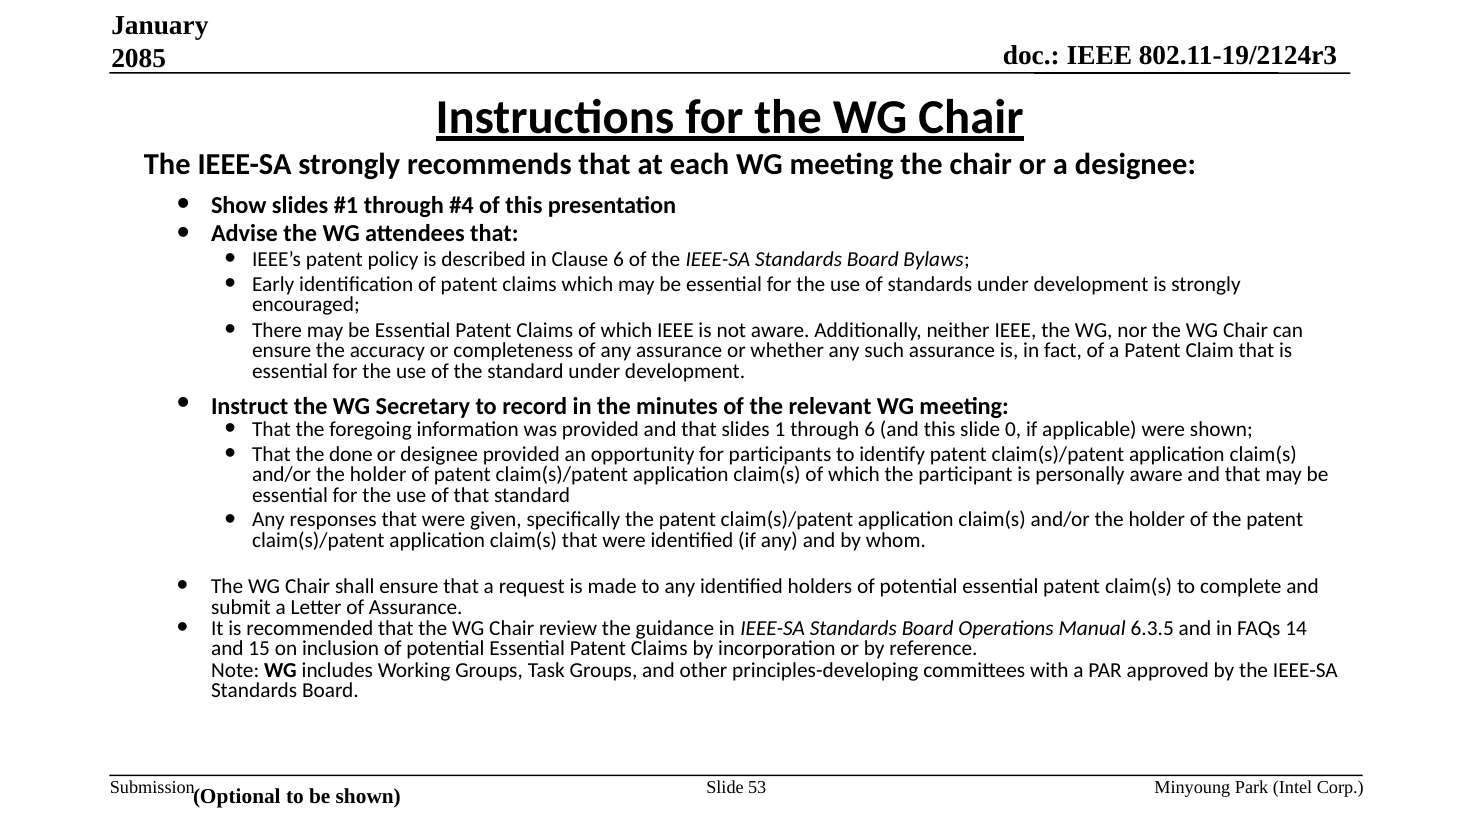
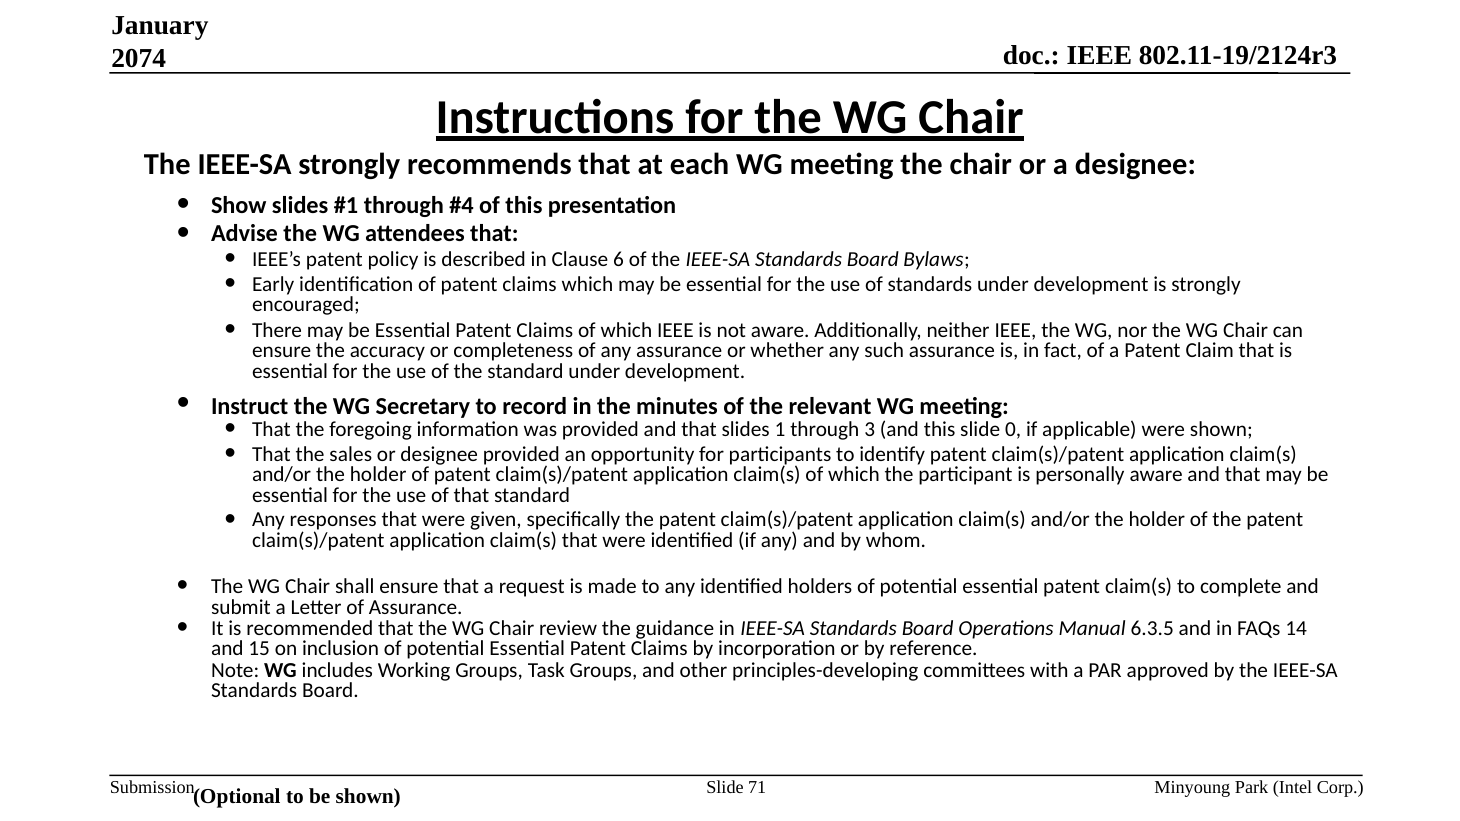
2085: 2085 -> 2074 (139, 58)
through 6: 6 -> 3 (870, 430)
done: done -> sales (351, 455)
53: 53 -> 71 (757, 788)
